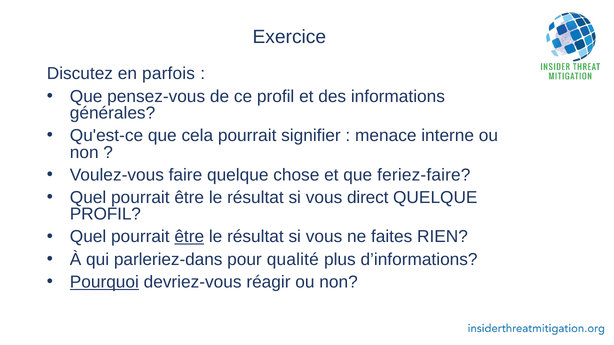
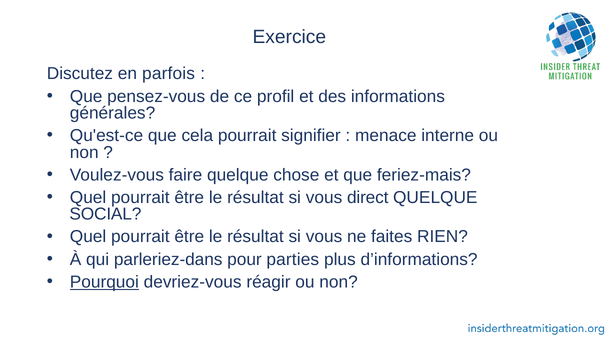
feriez-faire: feriez-faire -> feriez-mais (424, 175)
PROFIL: PROFIL -> SOCIAL (105, 215)
être underline: present -> none (189, 237)
qualité: qualité -> parties (293, 260)
